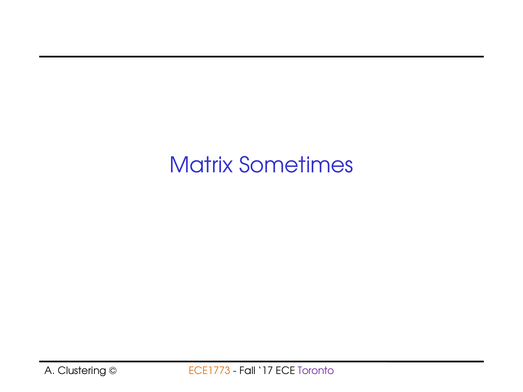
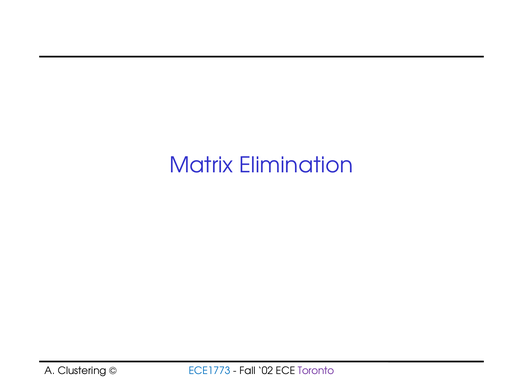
Sometimes: Sometimes -> Elimination (296, 165)
ECE1773 colour: orange -> blue (210, 371)
17: 17 -> 02 (266, 371)
